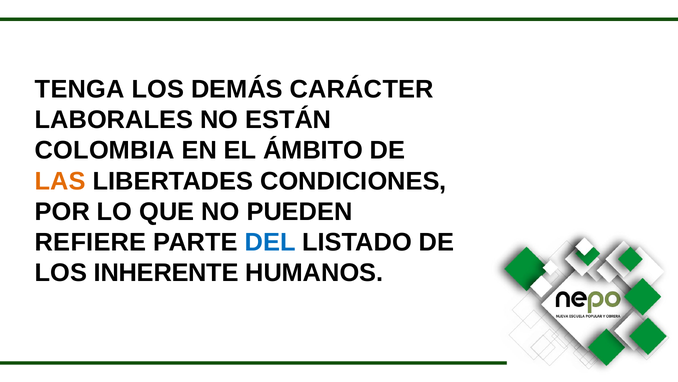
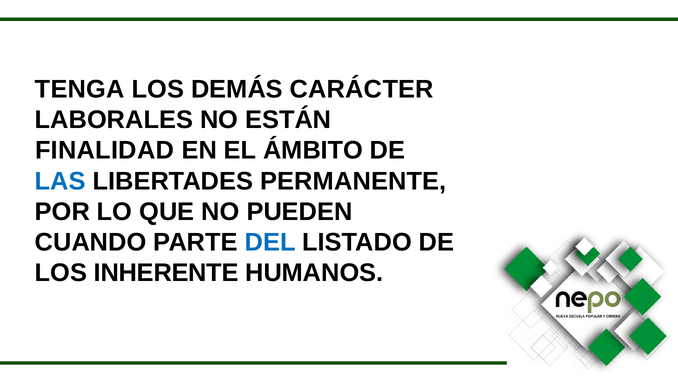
COLOMBIA: COLOMBIA -> FINALIDAD (105, 150)
LAS colour: orange -> blue (60, 181)
CONDICIONES: CONDICIONES -> PERMANENTE (353, 181)
REFIERE: REFIERE -> CUANDO (91, 242)
